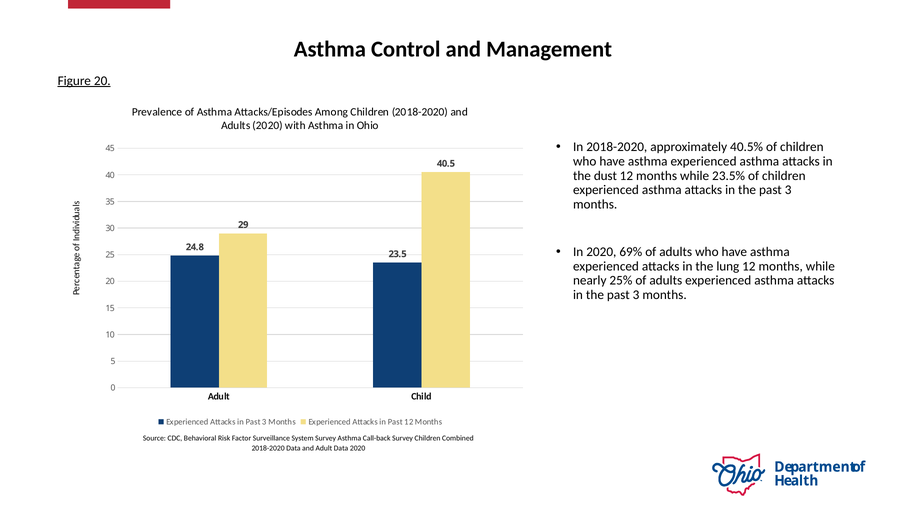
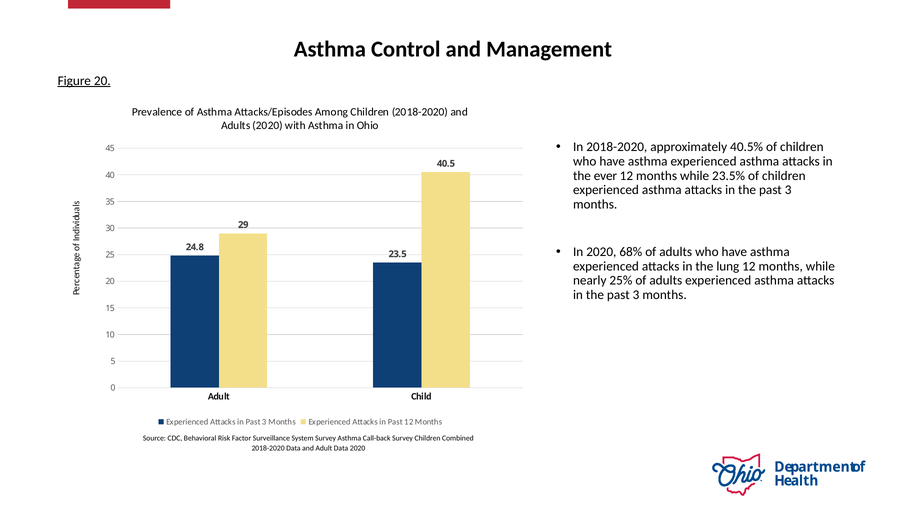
dust: dust -> ever (605, 176)
69%: 69% -> 68% (631, 252)
